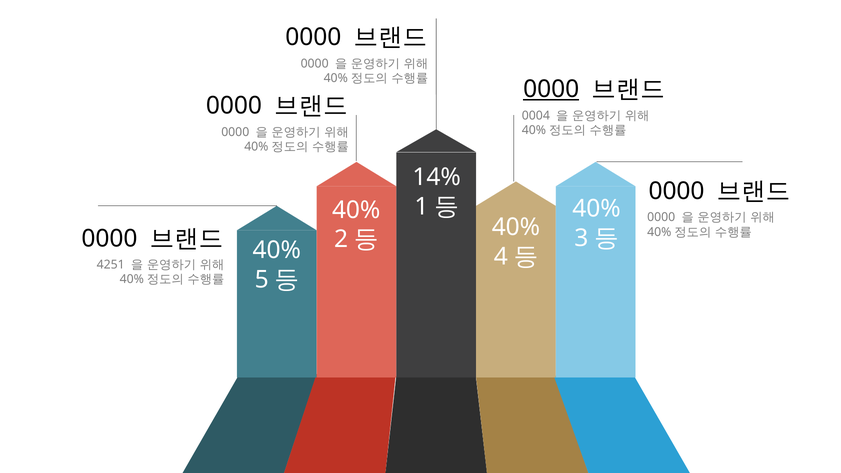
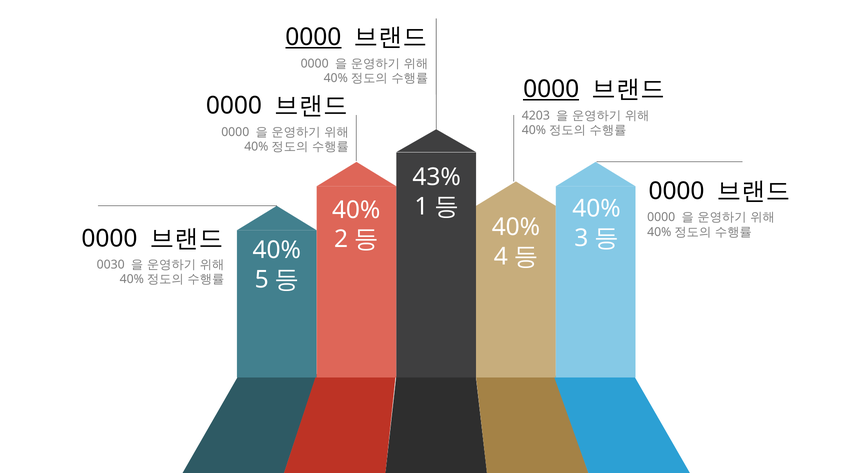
0000 underline: none -> present (313, 37)
0004: 0004 -> 4203 (536, 115)
14%: 14% -> 43% (437, 177)
4251: 4251 -> 0030 (111, 265)
